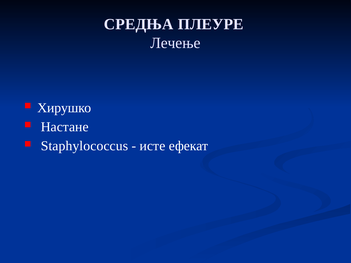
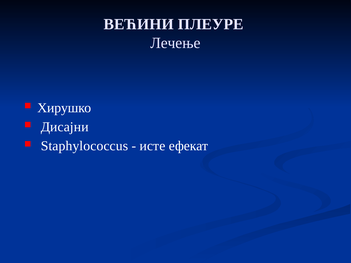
СРЕДЊА: СРЕДЊА -> ВЕЋИНИ (139, 24)
Настане: Настане -> Дисајни (65, 127)
